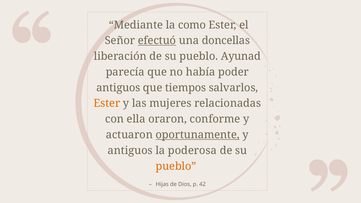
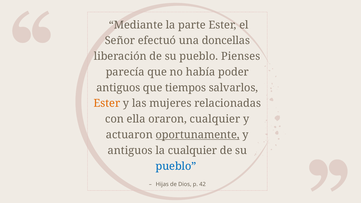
como: como -> parte (192, 25)
efectuó underline: present -> none (157, 41)
Ayunad: Ayunad -> Pienses (241, 56)
oraron conforme: conforme -> cualquier (215, 119)
la poderosa: poderosa -> cualquier (192, 151)
pueblo colour: orange -> blue (176, 166)
